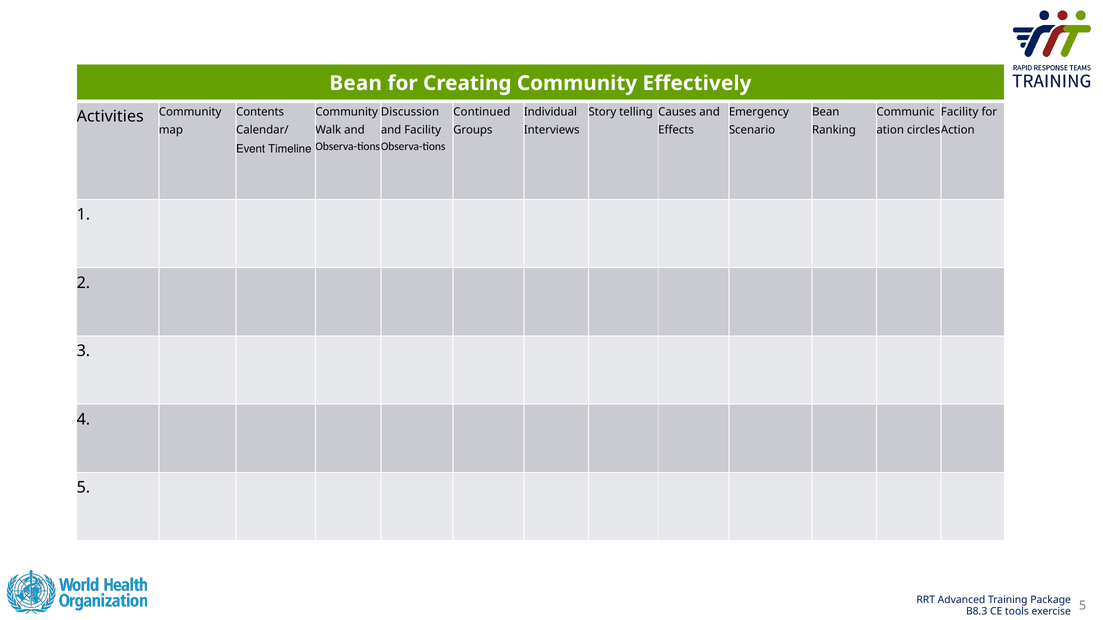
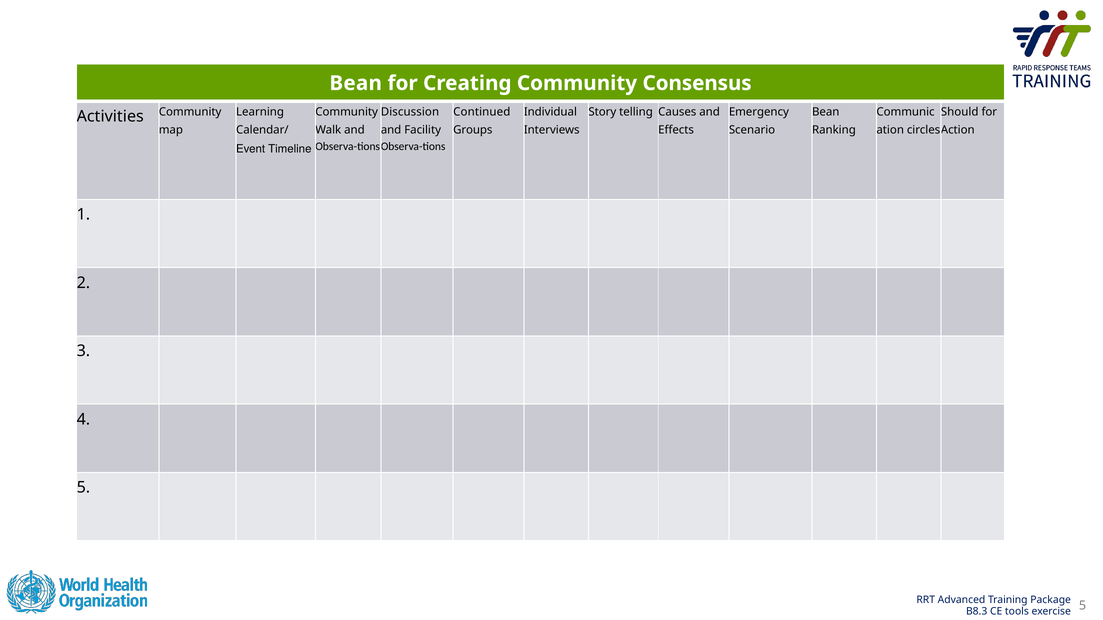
Effectively: Effectively -> Consensus (697, 83)
Contents: Contents -> Learning (260, 112)
Facility: Facility -> Should (960, 112)
